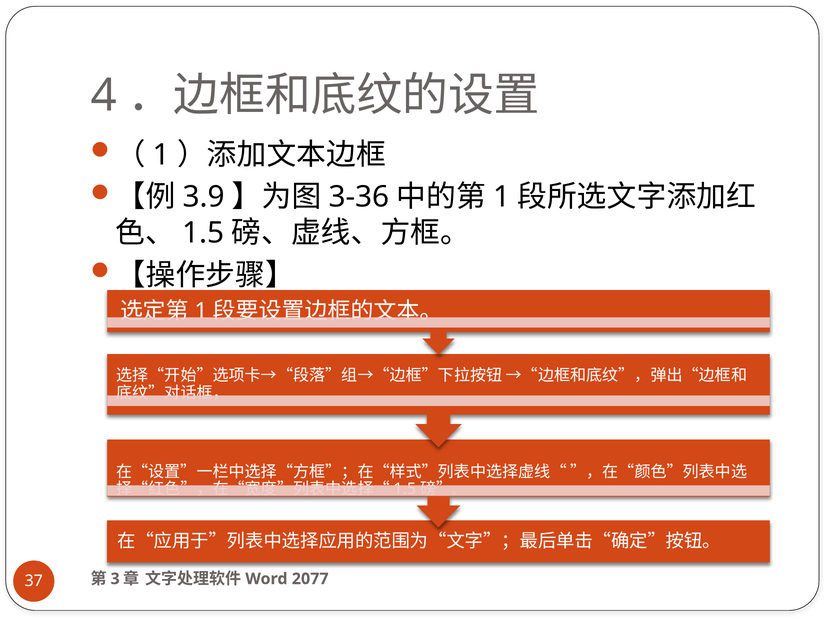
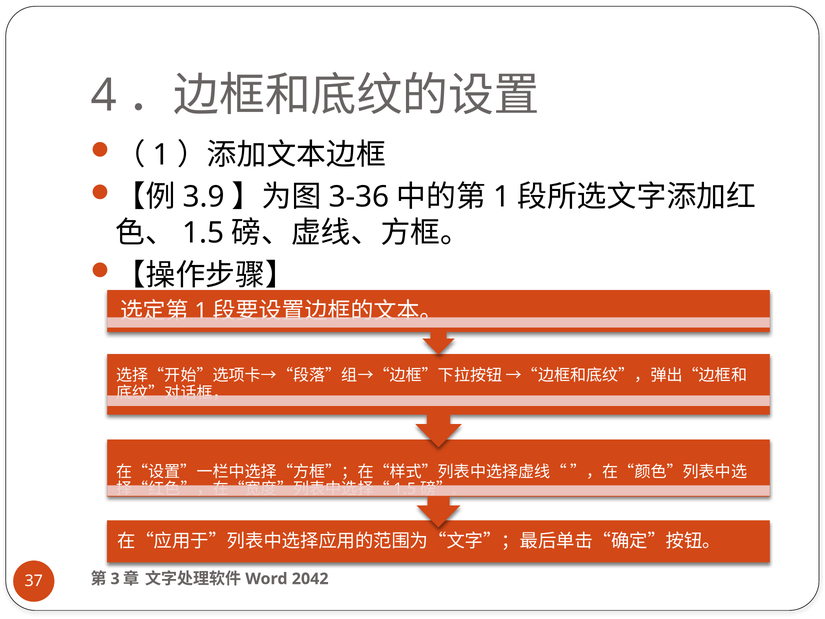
2077: 2077 -> 2042 (310, 579)
